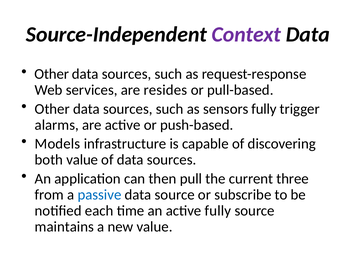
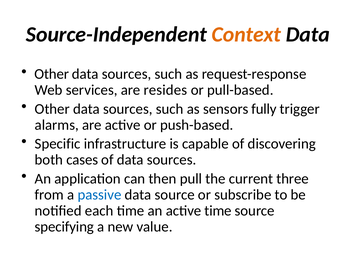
Context colour: purple -> orange (246, 34)
Models: Models -> Specific (58, 144)
both value: value -> cases (82, 160)
active fully: fully -> time (218, 211)
maintains: maintains -> specifying (64, 227)
